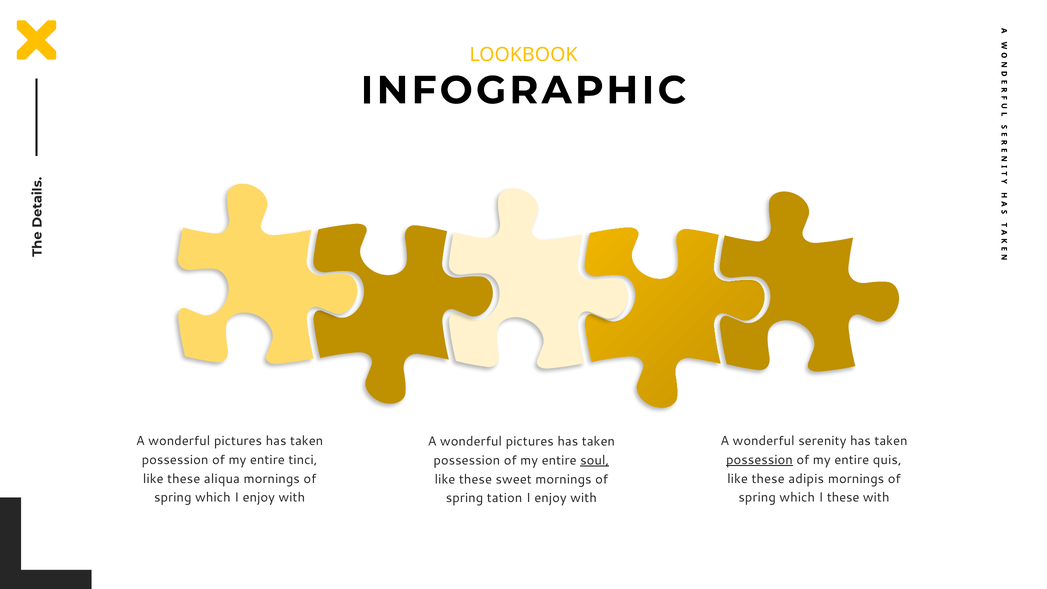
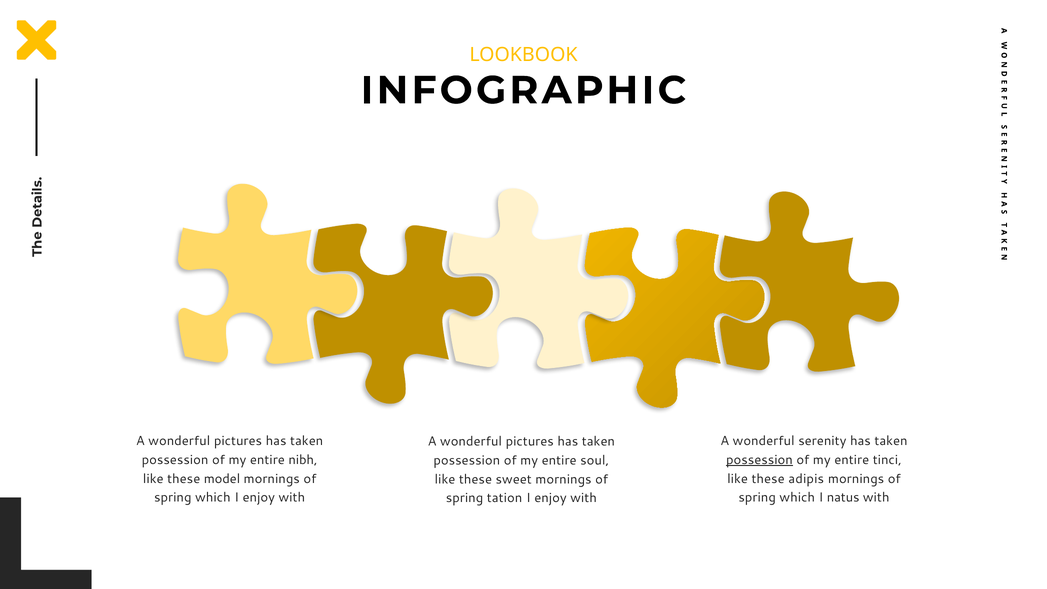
tinci: tinci -> nibh (303, 460)
quis: quis -> tinci (887, 460)
soul underline: present -> none (595, 460)
aliqua: aliqua -> model (222, 479)
I these: these -> natus (843, 498)
